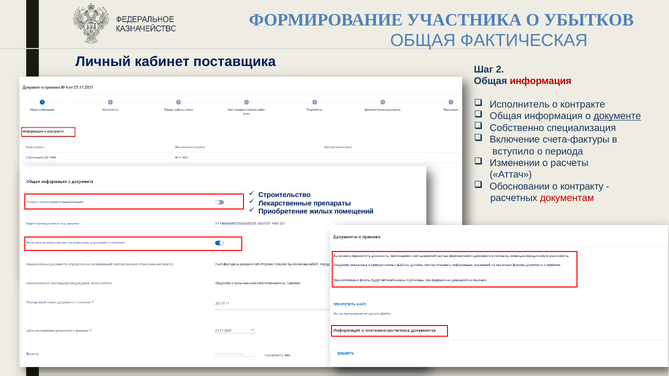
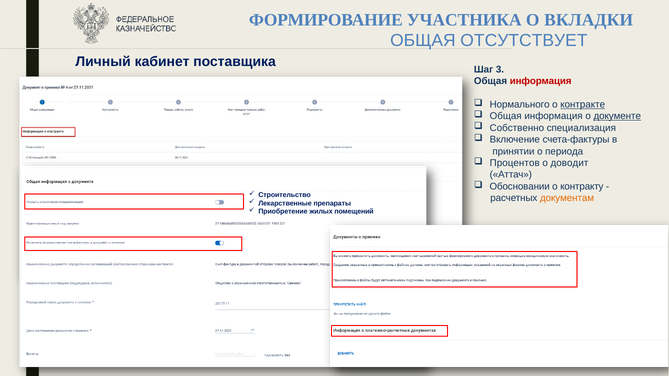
УБЫТКОВ: УБЫТКОВ -> ВКЛАДКИ (589, 20)
ФАКТИЧЕСКАЯ: ФАКТИЧЕСКАЯ -> ОТСУТСТВУЕТ (524, 41)
2: 2 -> 3 (500, 69)
Исполнитель: Исполнитель -> Нормального (520, 105)
контракте underline: none -> present (583, 105)
вступило: вступило -> принятии (513, 151)
Изменении: Изменении -> Процентов (515, 163)
расчеты: расчеты -> доводит (569, 163)
документам colour: red -> orange (567, 198)
